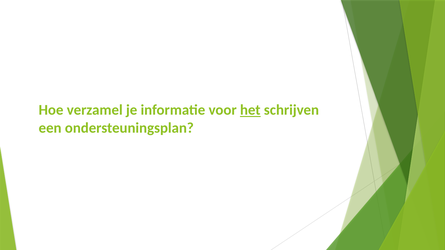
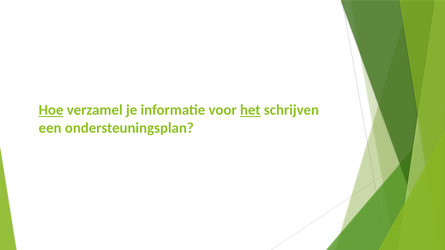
Hoe underline: none -> present (51, 110)
